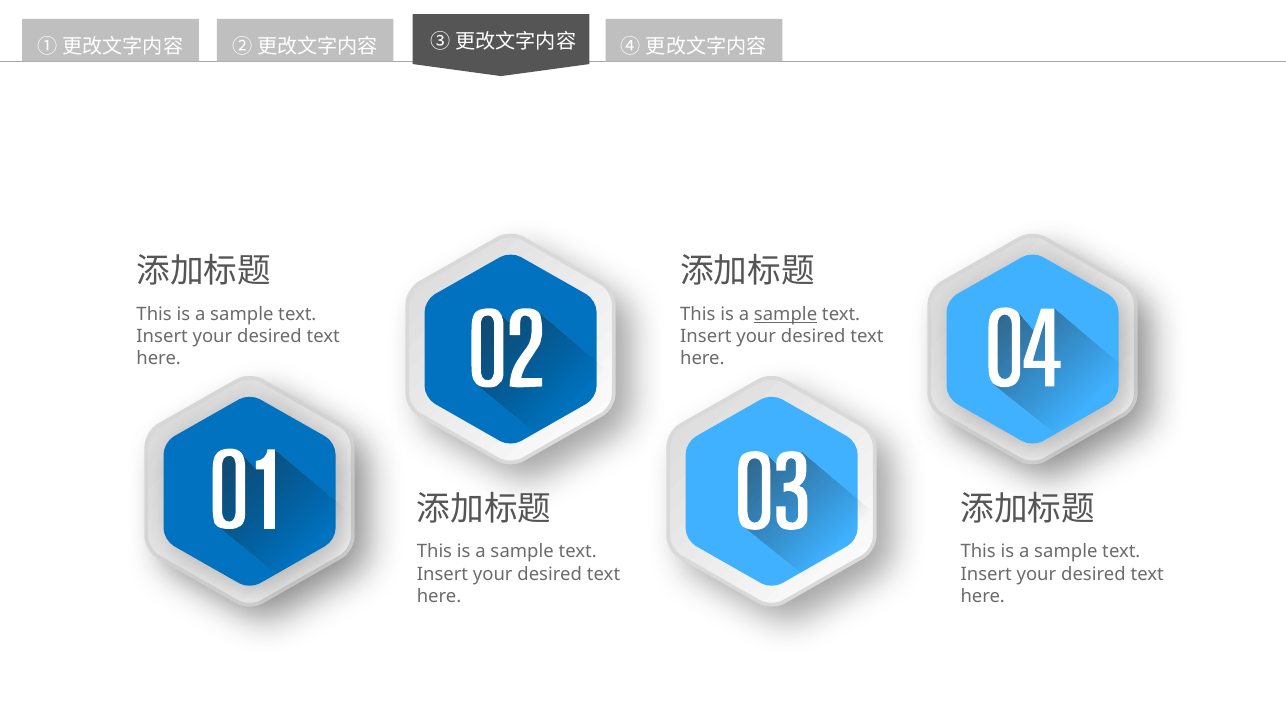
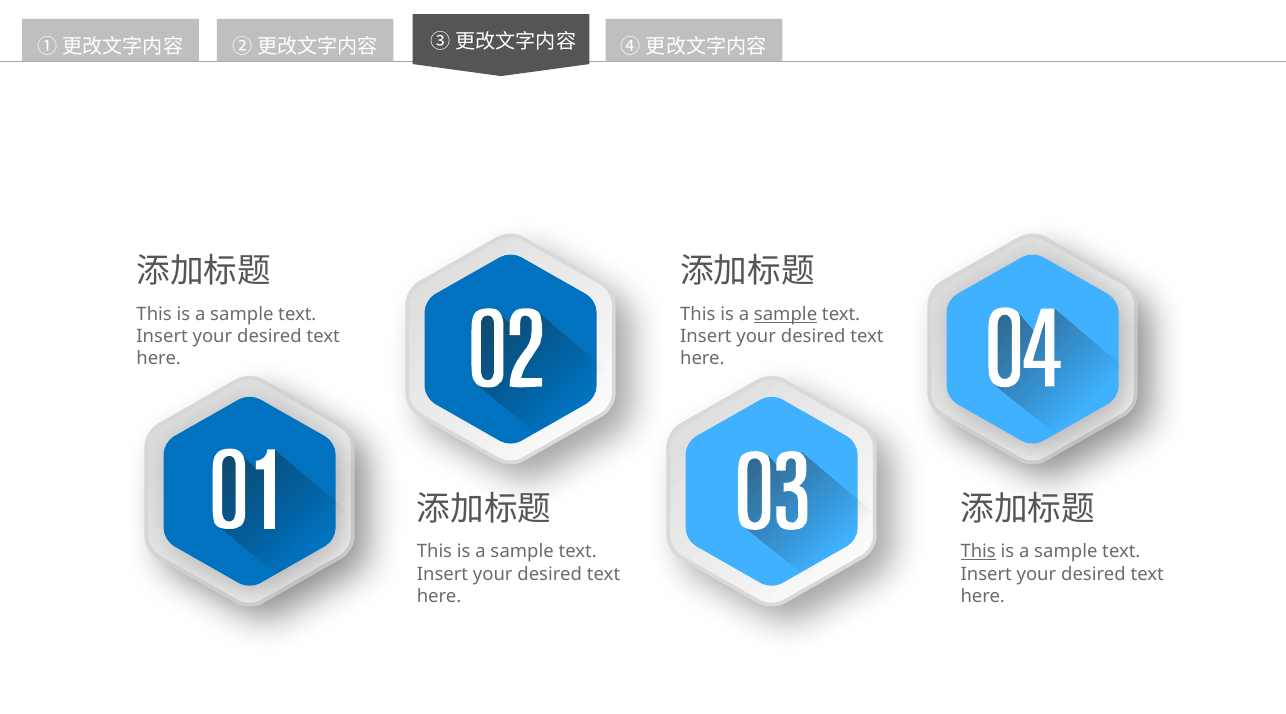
This underline: none -> present (978, 552)
